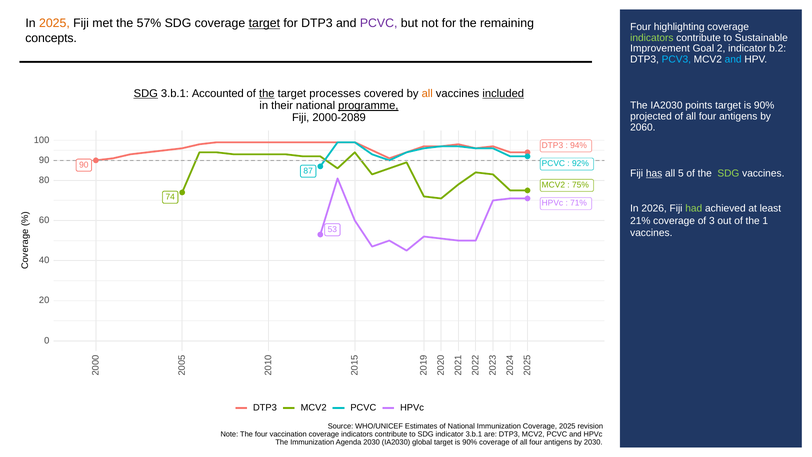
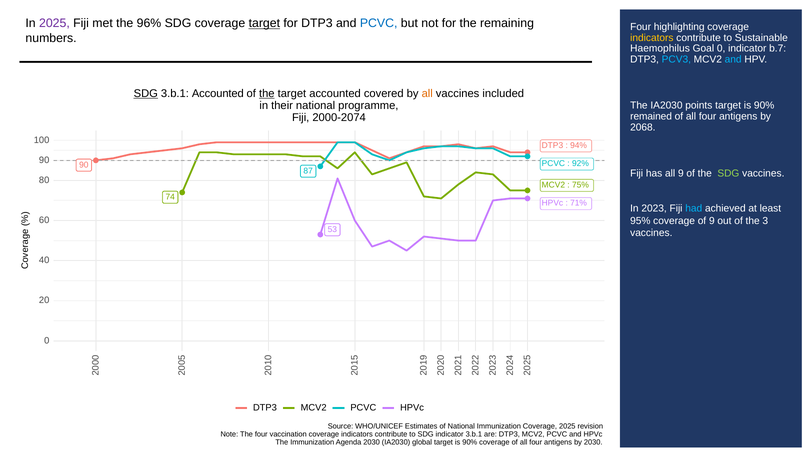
2025 colour: orange -> purple (54, 23)
57%: 57% -> 96% (149, 23)
PCVC colour: purple -> blue (379, 23)
concepts: concepts -> numbers (51, 38)
indicators colour: light green -> yellow (652, 38)
Improvement: Improvement -> Haemophilus (660, 49)
Goal 2: 2 -> 0 (721, 49)
b.2: b.2 -> b.7 (778, 49)
target processes: processes -> accounted (335, 94)
included underline: present -> none (503, 94)
programme underline: present -> none (368, 106)
projected: projected -> remained (651, 116)
2000-2089: 2000-2089 -> 2000-2074 (339, 118)
2060: 2060 -> 2068 (643, 127)
has underline: present -> none (654, 173)
all 5: 5 -> 9 (681, 173)
2026: 2026 -> 2023 (654, 209)
had colour: light green -> light blue (694, 209)
21%: 21% -> 95% (640, 221)
of 3: 3 -> 9 (712, 221)
the 1: 1 -> 3 (765, 221)
